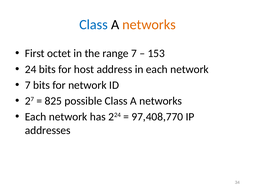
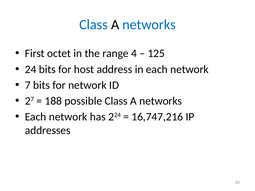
networks colour: orange -> blue (149, 25)
range 7: 7 -> 4 (134, 53)
153: 153 -> 125 (156, 53)
825: 825 -> 188 (53, 101)
97,408,770: 97,408,770 -> 16,747,216 (157, 117)
